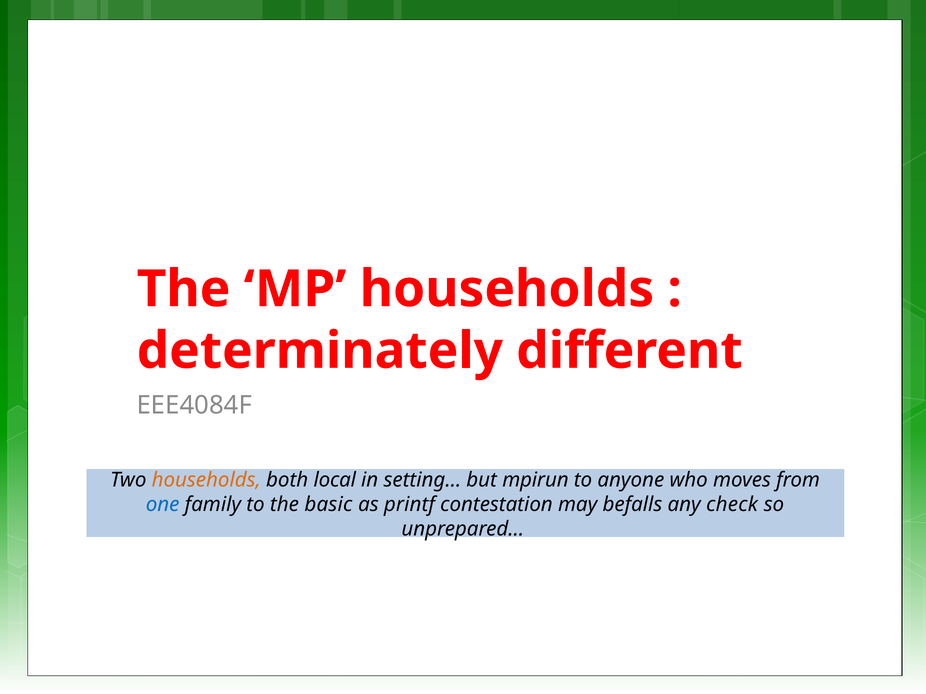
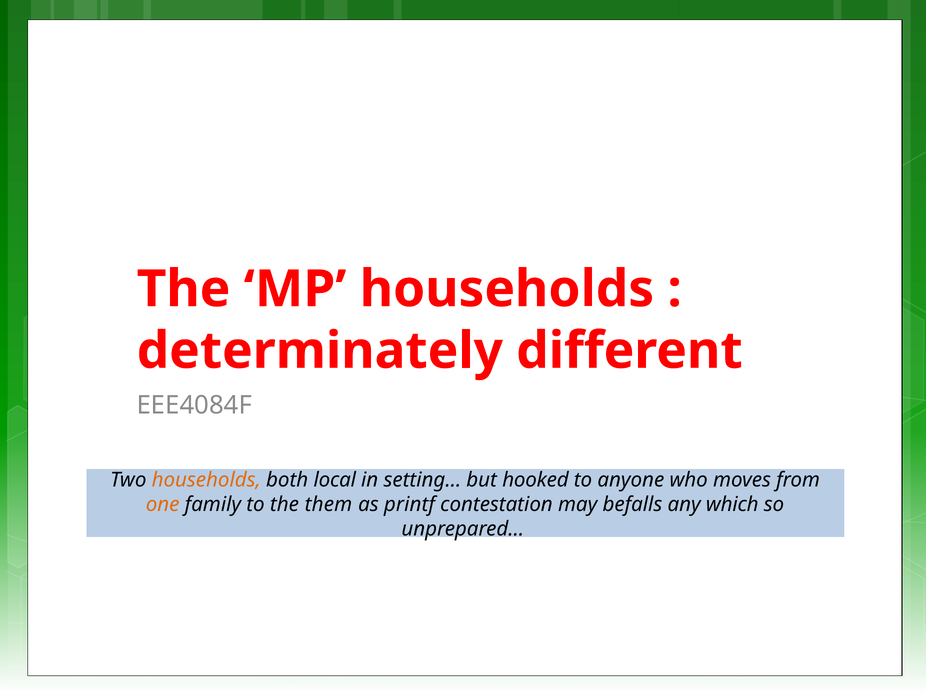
mpirun: mpirun -> hooked (535, 480)
one colour: blue -> orange (163, 505)
basic: basic -> them (328, 505)
check: check -> which (732, 505)
